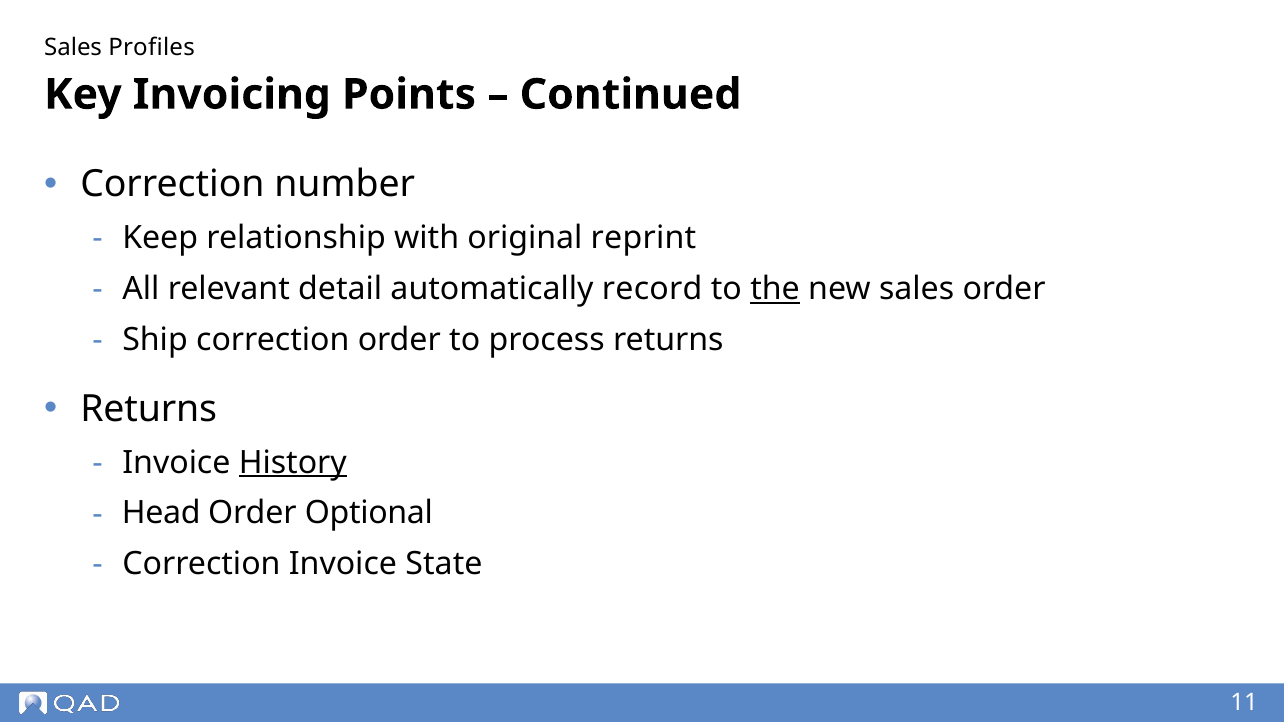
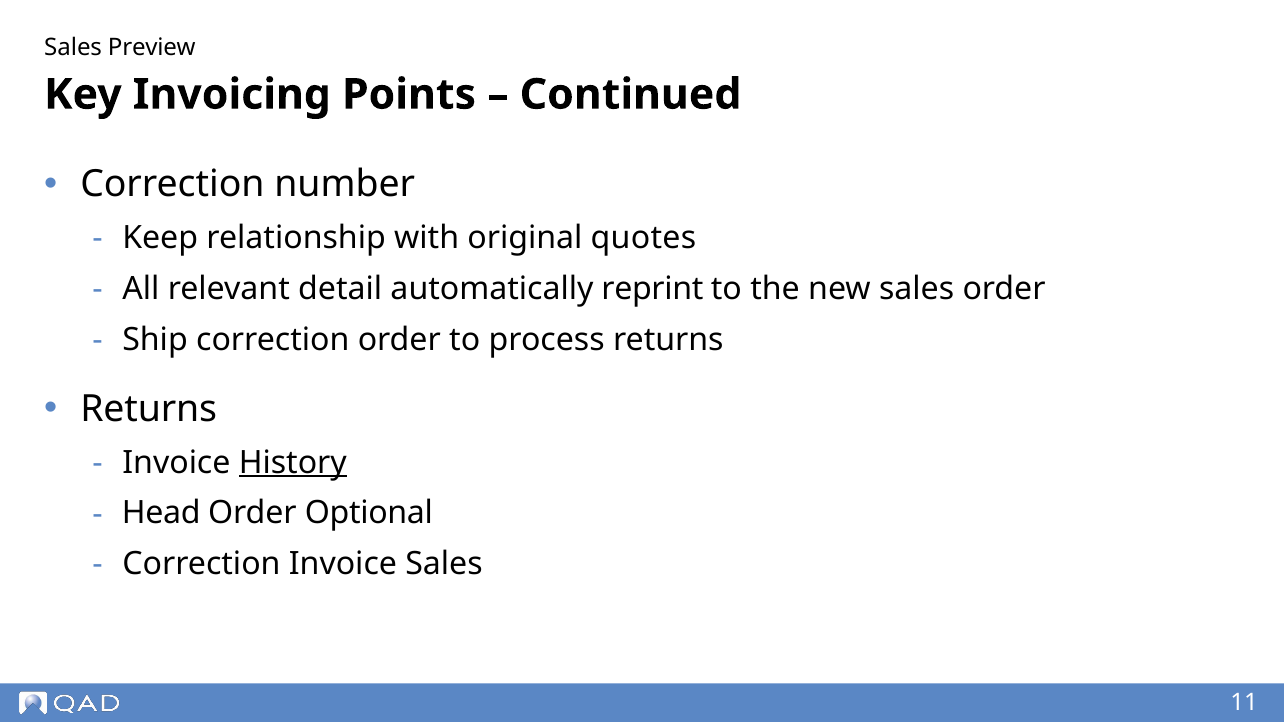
Profiles: Profiles -> Preview (152, 47)
reprint: reprint -> quotes (643, 238)
record: record -> reprint (652, 289)
the underline: present -> none (775, 289)
Invoice State: State -> Sales (444, 564)
